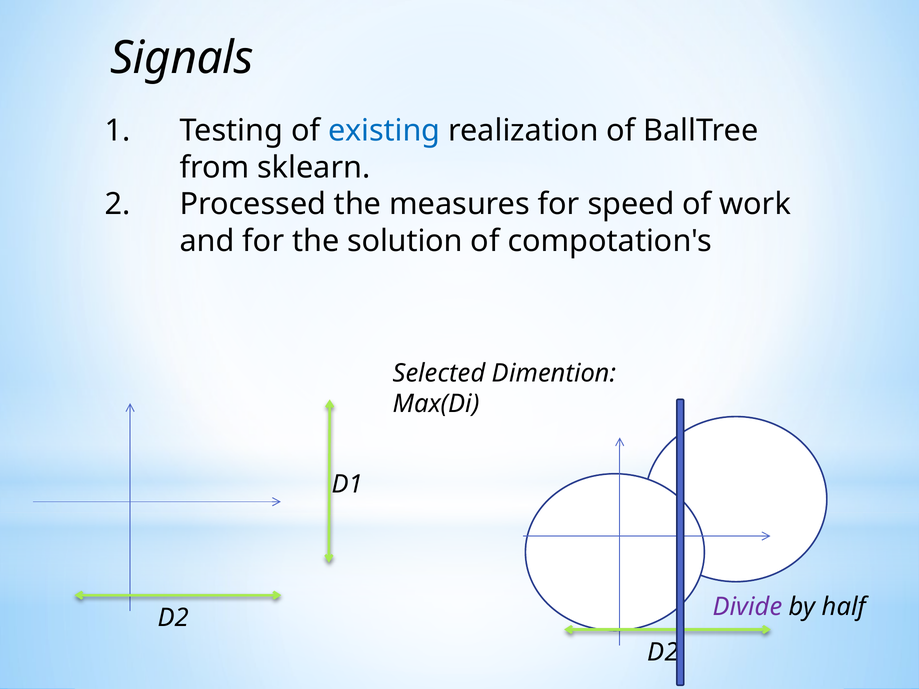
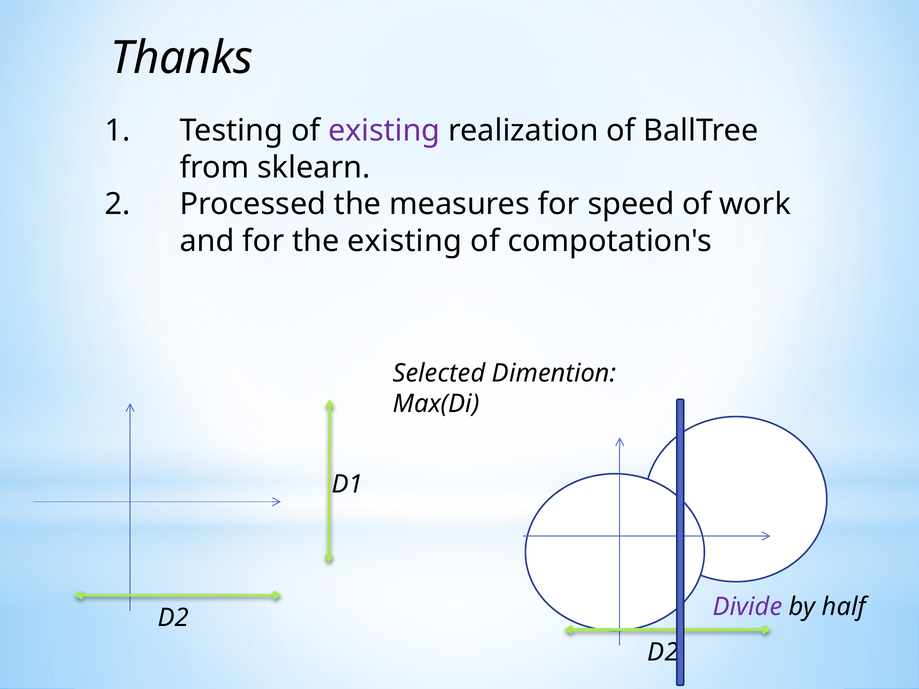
Signals: Signals -> Thanks (182, 58)
existing colour: blue -> purple (384, 131)
the solution: solution -> existing (405, 241)
